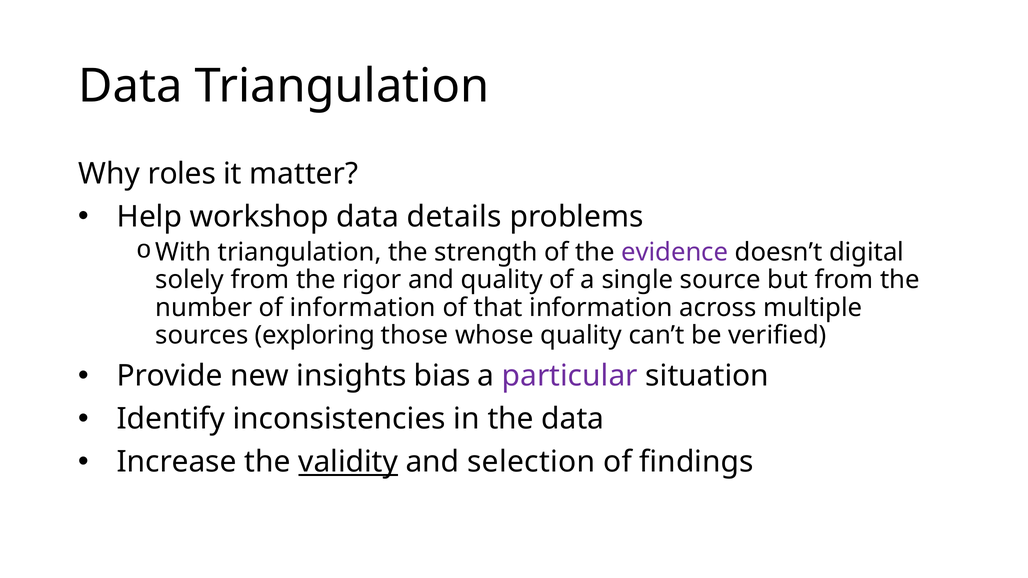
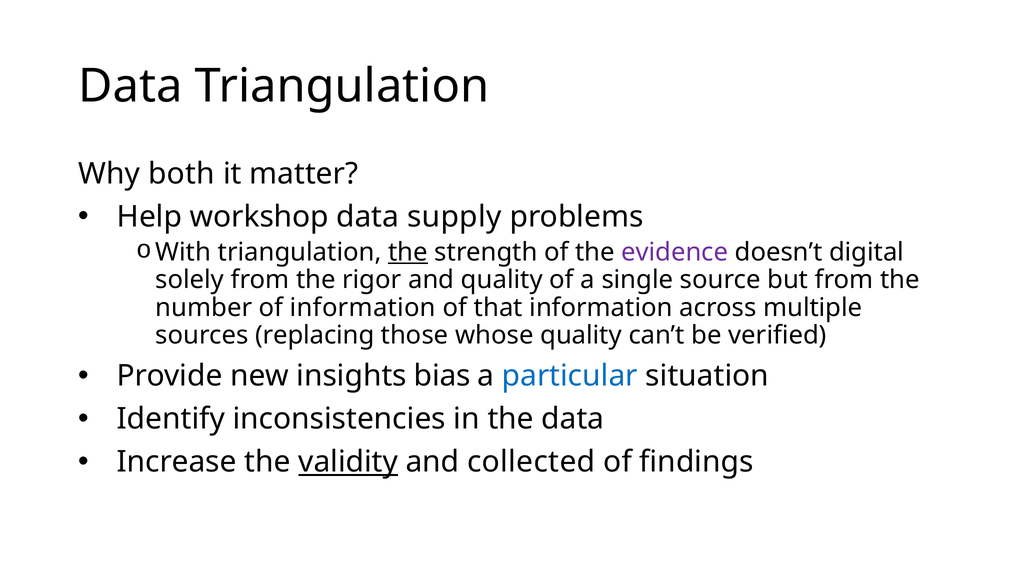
roles: roles -> both (181, 174)
details: details -> supply (454, 217)
the underline: none -> present (408, 252)
exploring: exploring -> replacing (315, 335)
particular colour: purple -> blue (570, 376)
selection: selection -> collected (531, 462)
